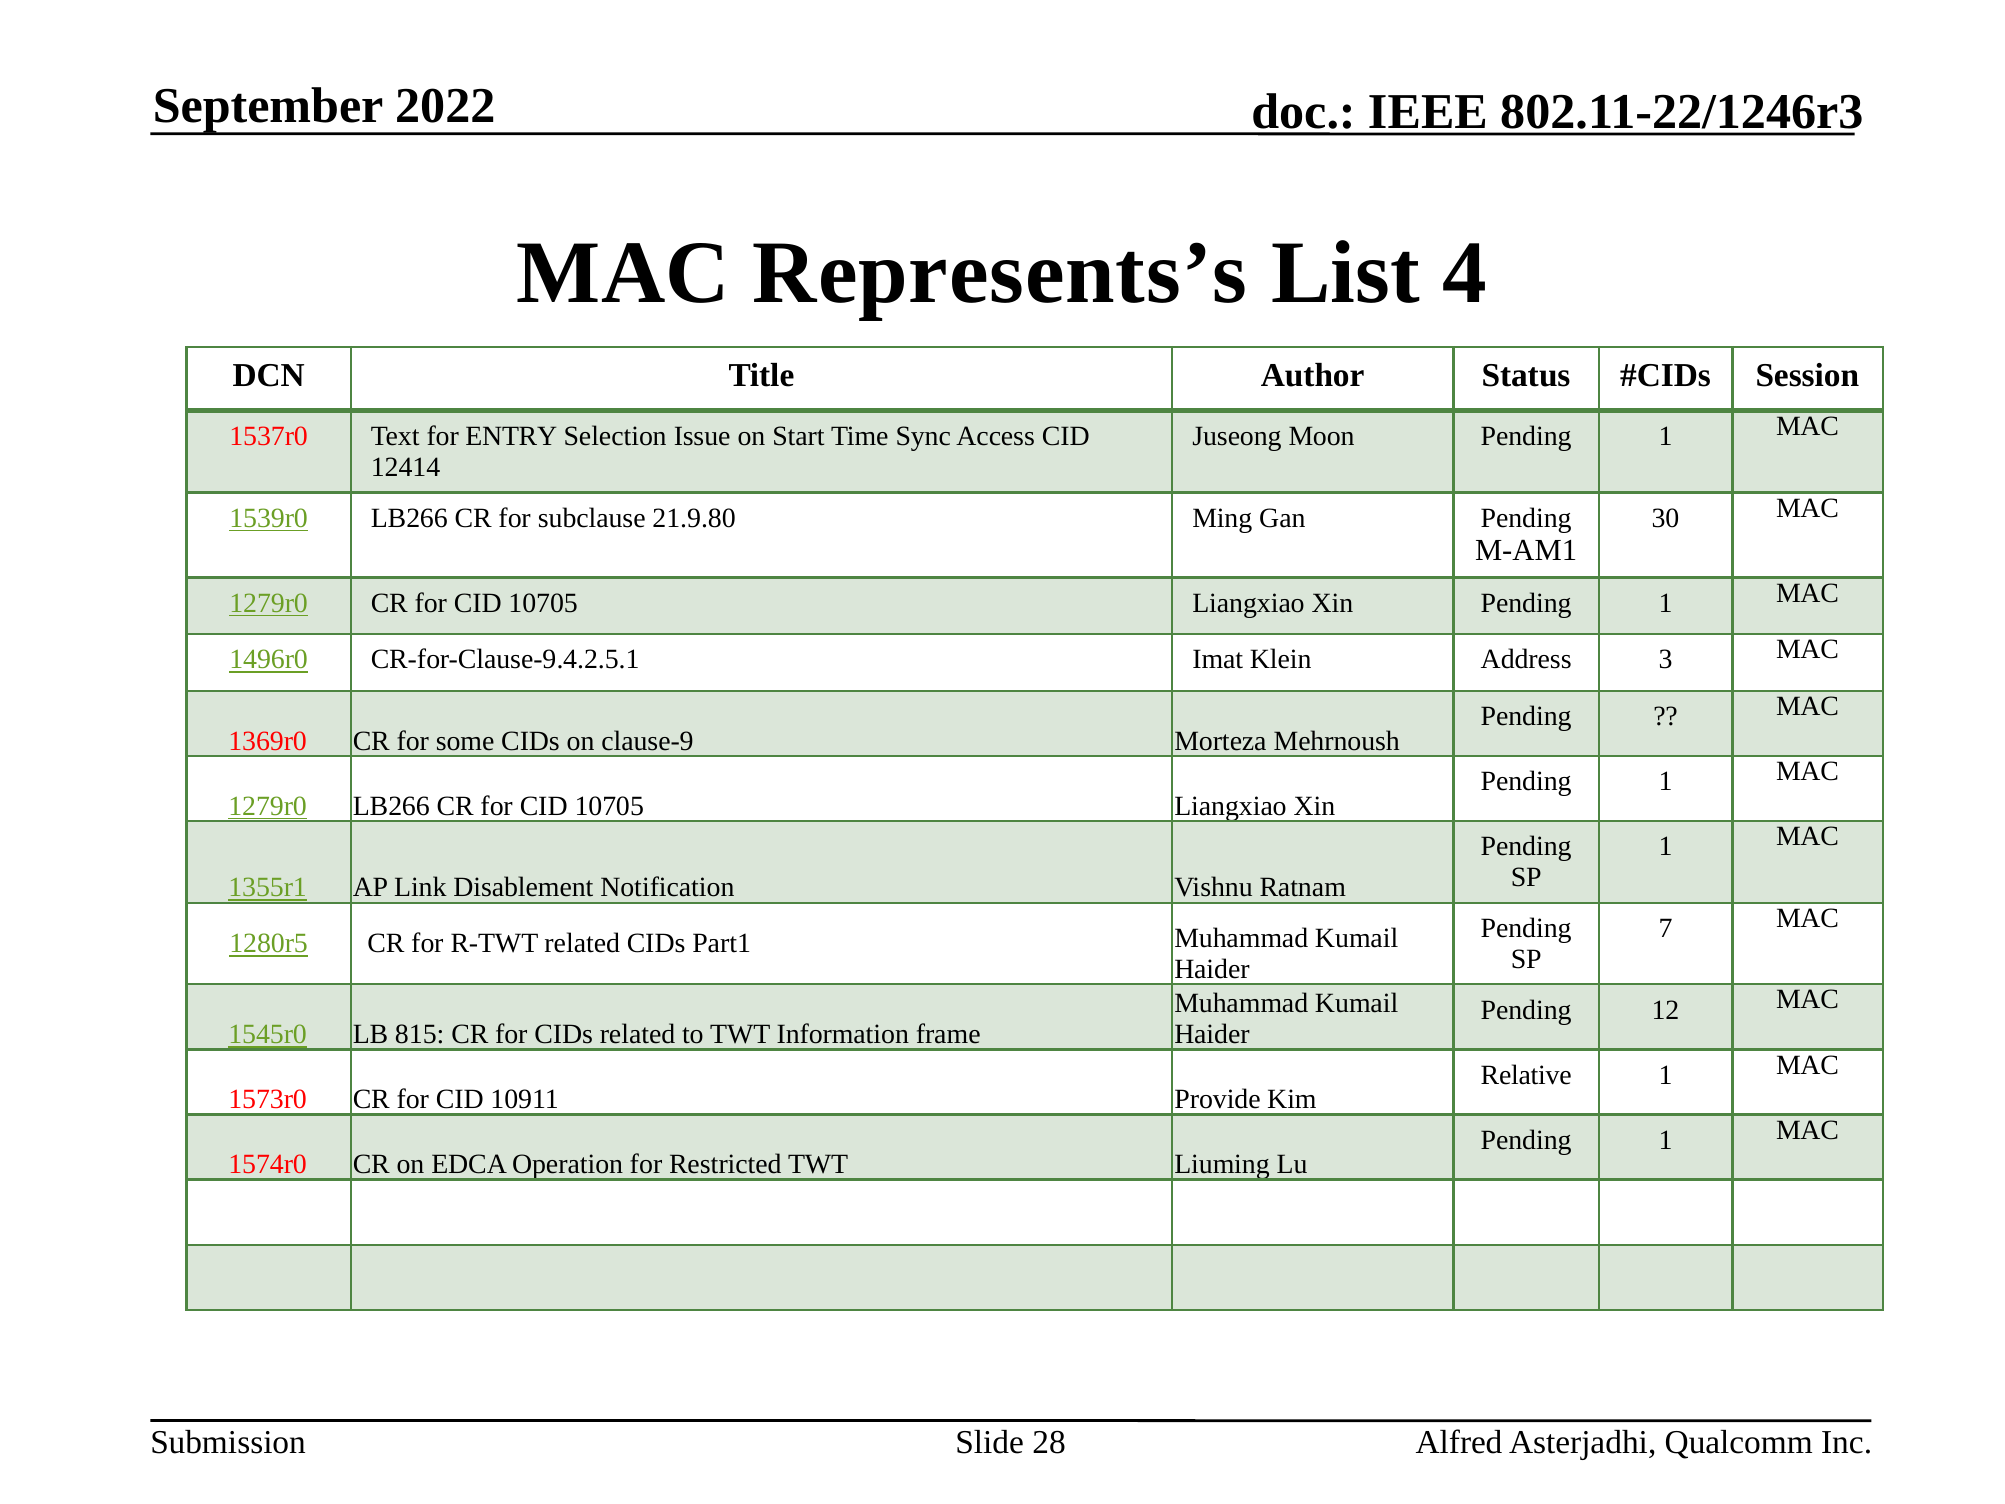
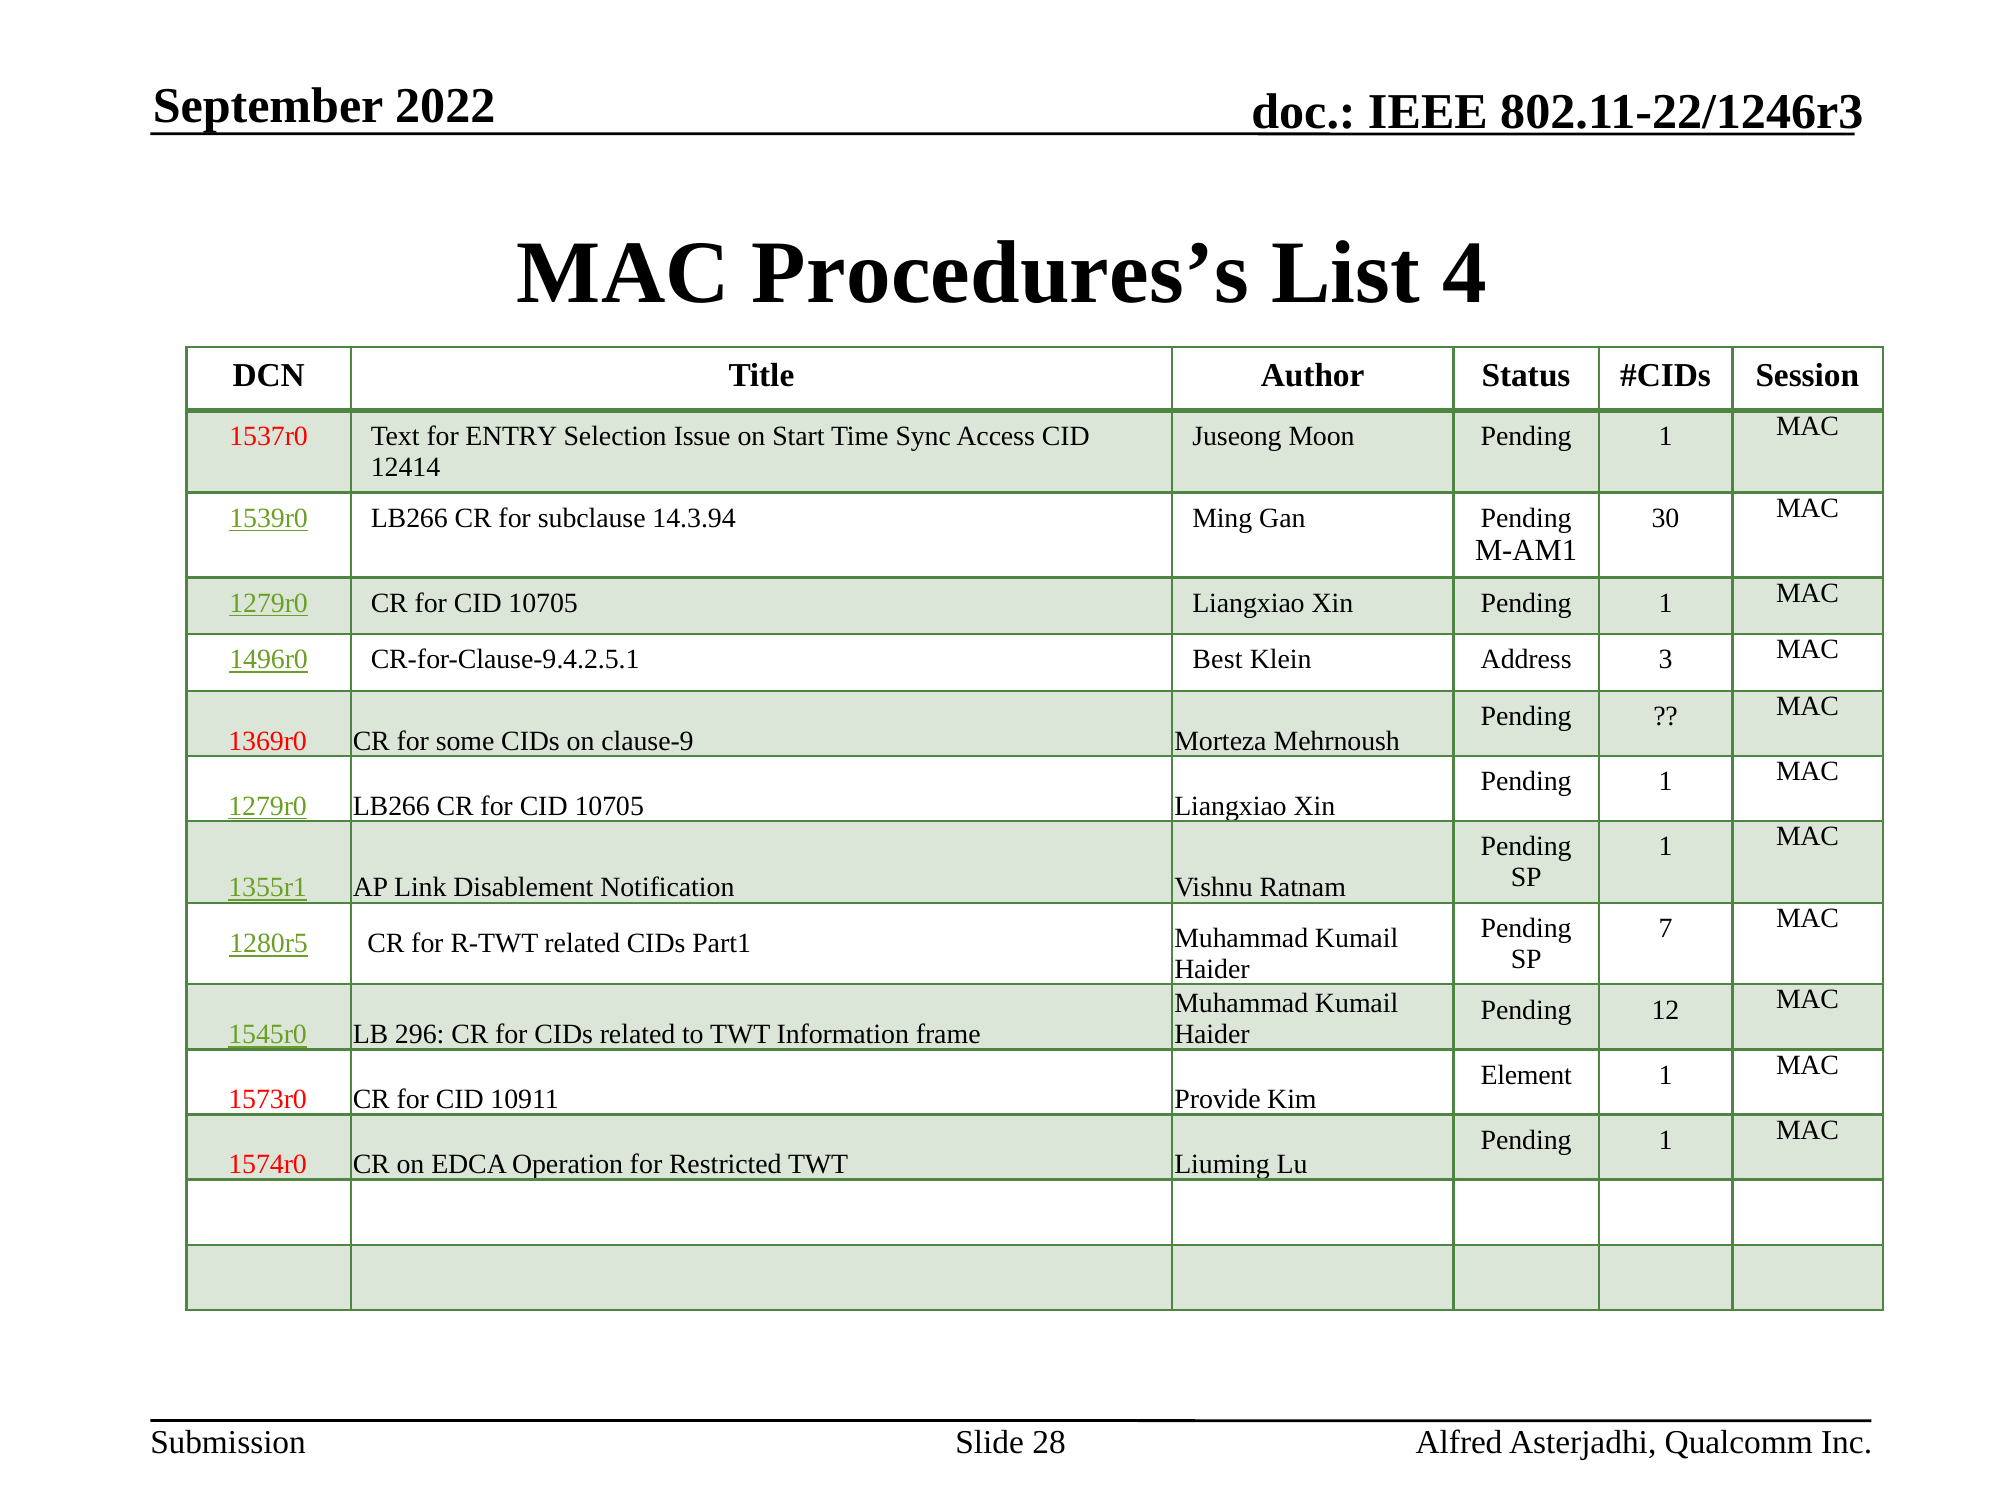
Represents’s: Represents’s -> Procedures’s (1000, 273)
21.9.80: 21.9.80 -> 14.3.94 (694, 518)
Imat: Imat -> Best (1218, 660)
815: 815 -> 296 (420, 1034)
Relative: Relative -> Element (1526, 1075)
